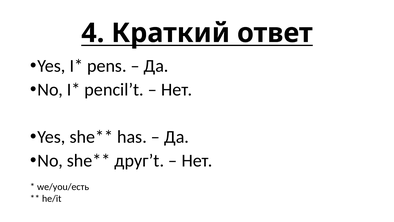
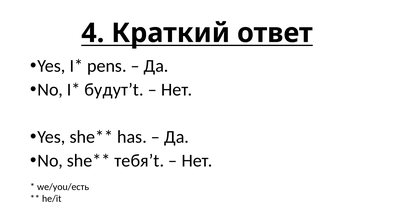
pencil’t: pencil’t -> будут’t (114, 89)
друг’t: друг’t -> тебя’t (139, 160)
